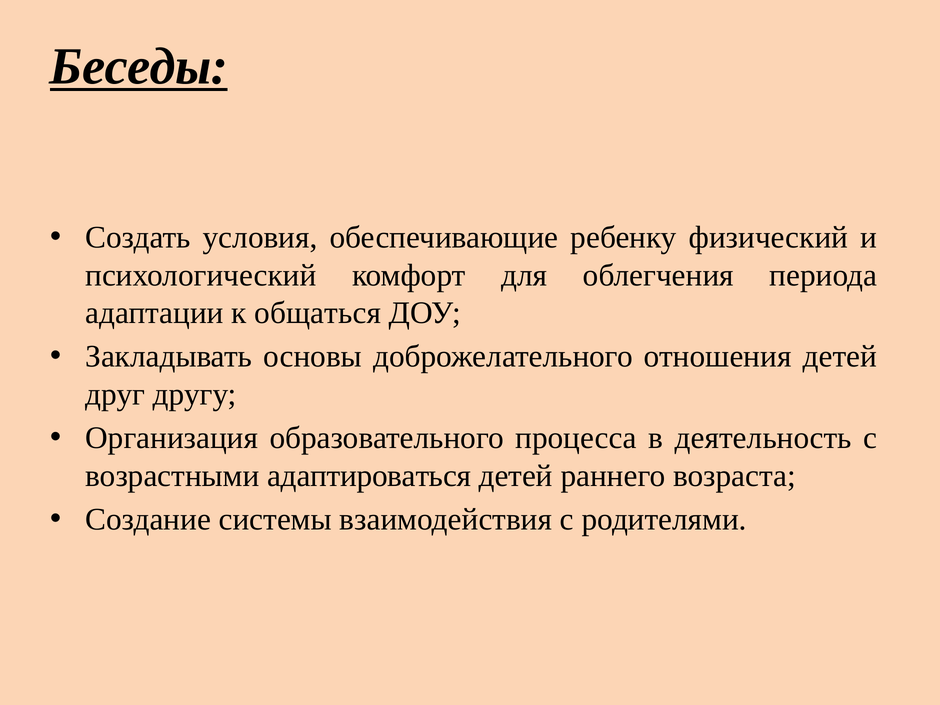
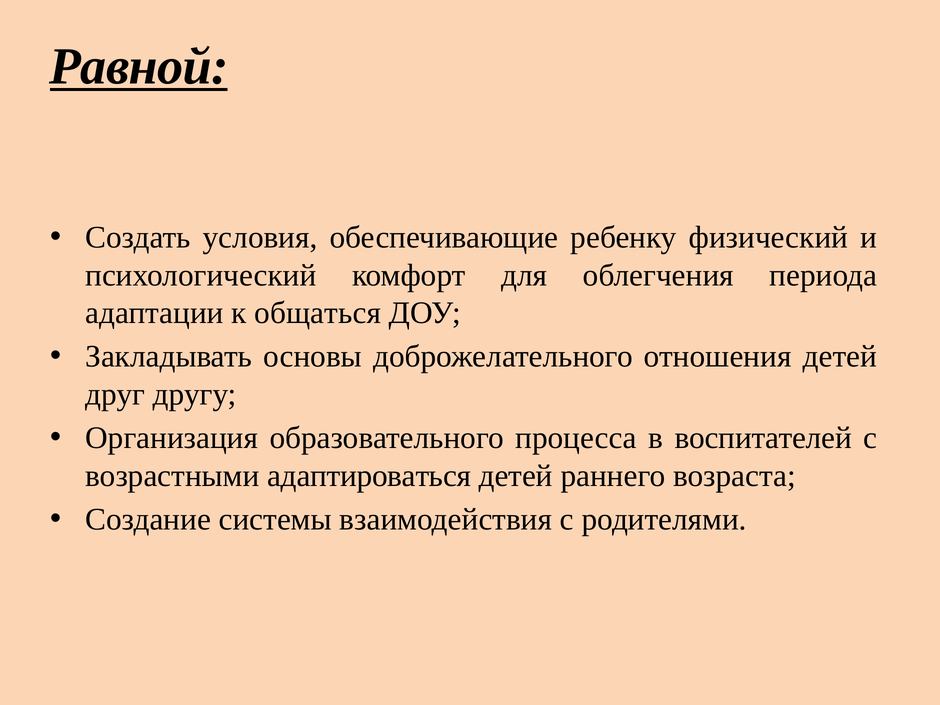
Беседы: Беседы -> Равной (139, 66)
деятельность: деятельность -> воспитателей (763, 438)
